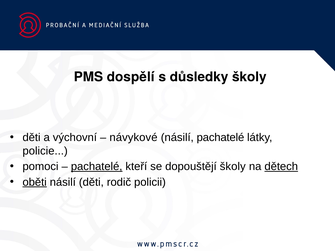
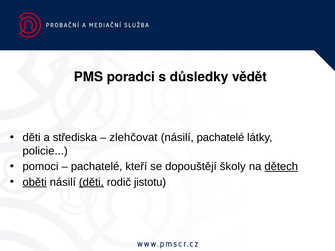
dospělí: dospělí -> poradci (131, 77)
důsledky školy: školy -> vědět (249, 77)
výchovní: výchovní -> střediska (75, 138)
návykové: návykové -> zlehčovat (133, 138)
pachatelé underline: present -> none (97, 167)
děti underline: none -> present (91, 182)
policii: policii -> jistotu (150, 182)
